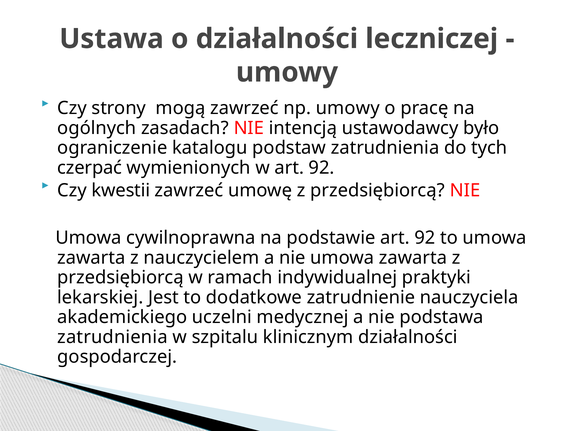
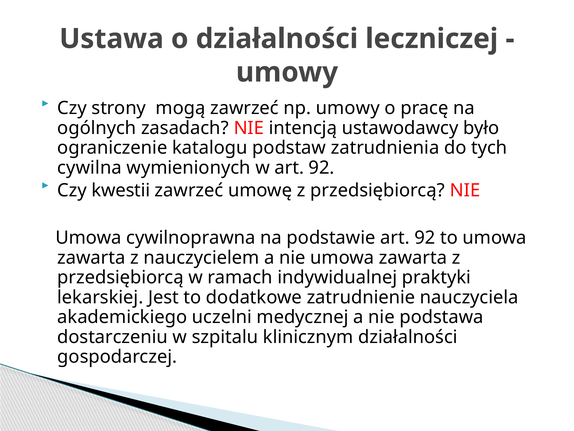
czerpać: czerpać -> cywilna (90, 167)
zatrudnienia: zatrudnienia -> dostarczeniu (113, 337)
